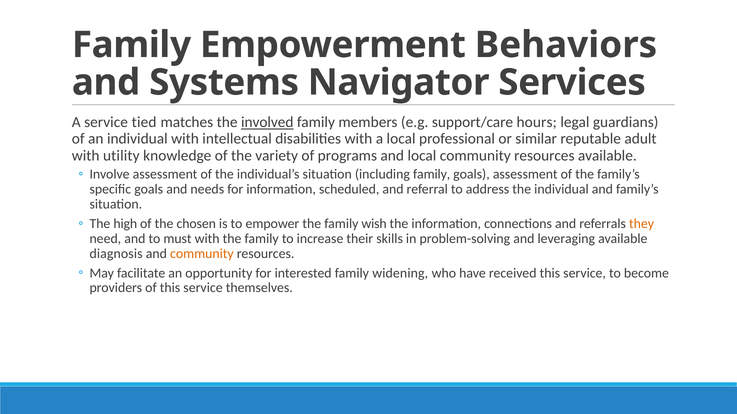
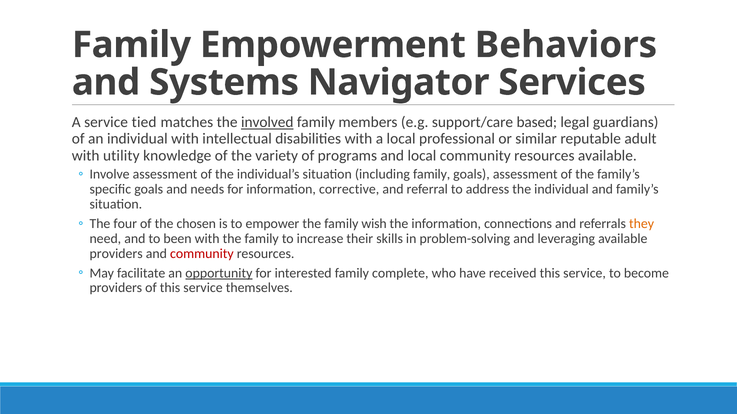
hours: hours -> based (537, 123)
scheduled: scheduled -> corrective (349, 189)
high: high -> four (125, 224)
must: must -> been (178, 239)
diagnosis: diagnosis -> providers (116, 254)
community colour: orange -> red (202, 254)
opportunity underline: none -> present (219, 273)
widening: widening -> complete (400, 273)
